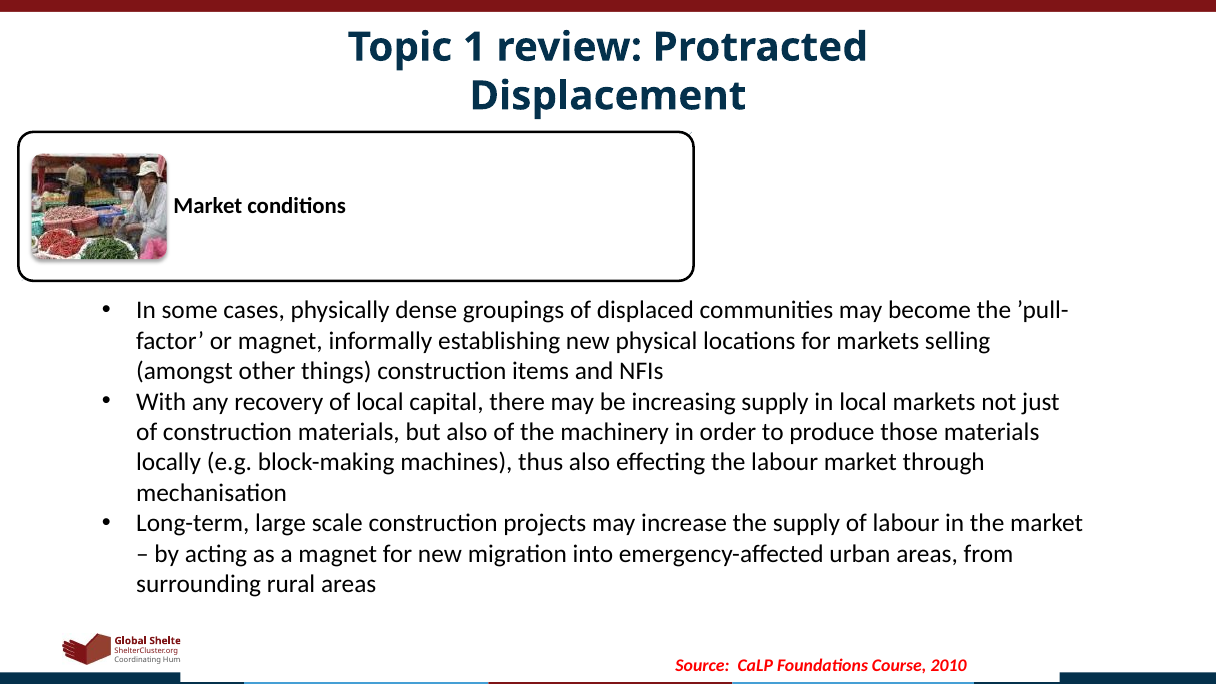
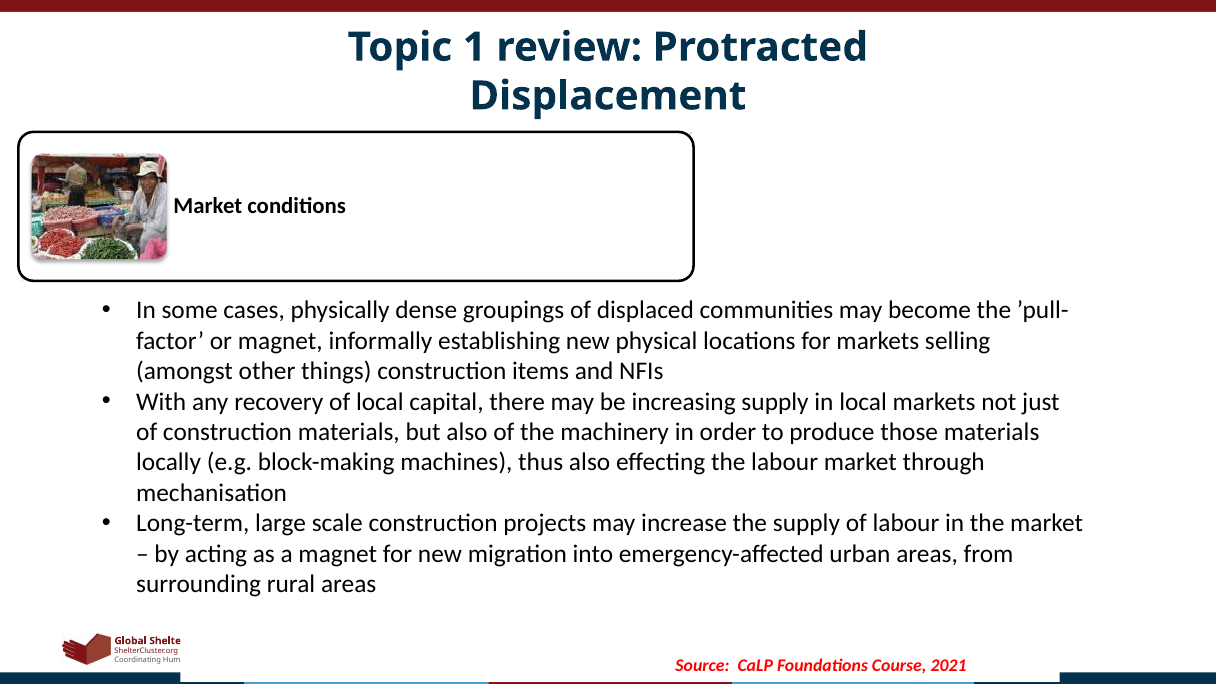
2010: 2010 -> 2021 (949, 665)
